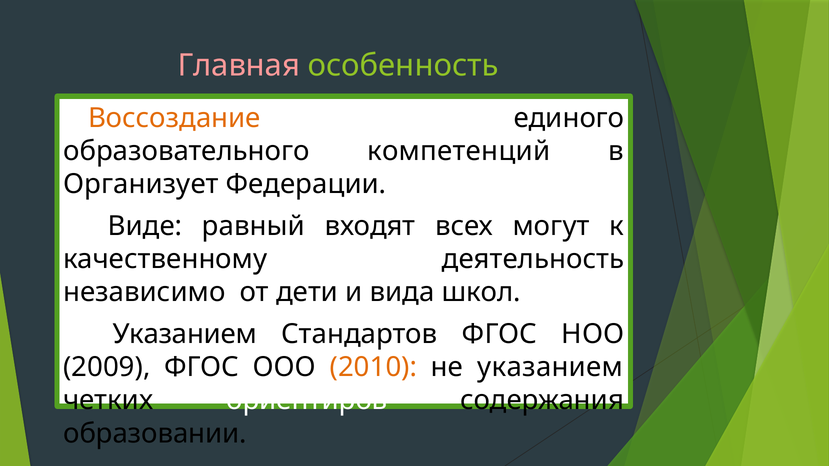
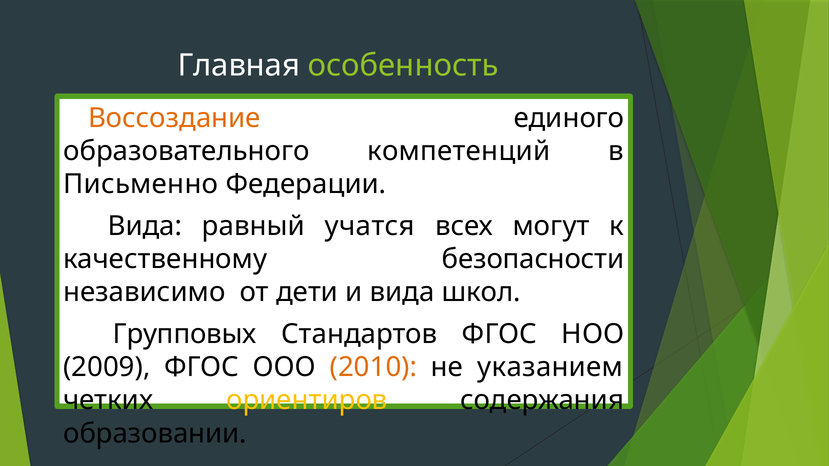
Главная colour: pink -> white (239, 65)
Организует: Организует -> Письменно (141, 184)
Виде: Виде -> Вида (145, 226)
входят: входят -> учатся (370, 226)
деятельность: деятельность -> безопасности (533, 259)
Указанием: Указанием -> Групповых (185, 334)
ориентиров colour: white -> yellow (307, 401)
